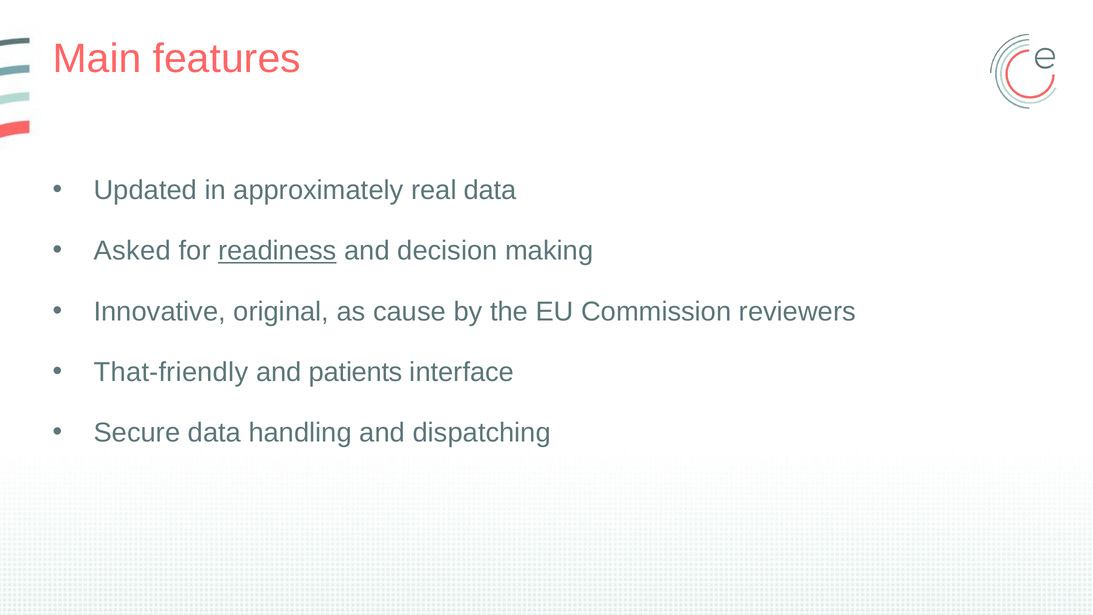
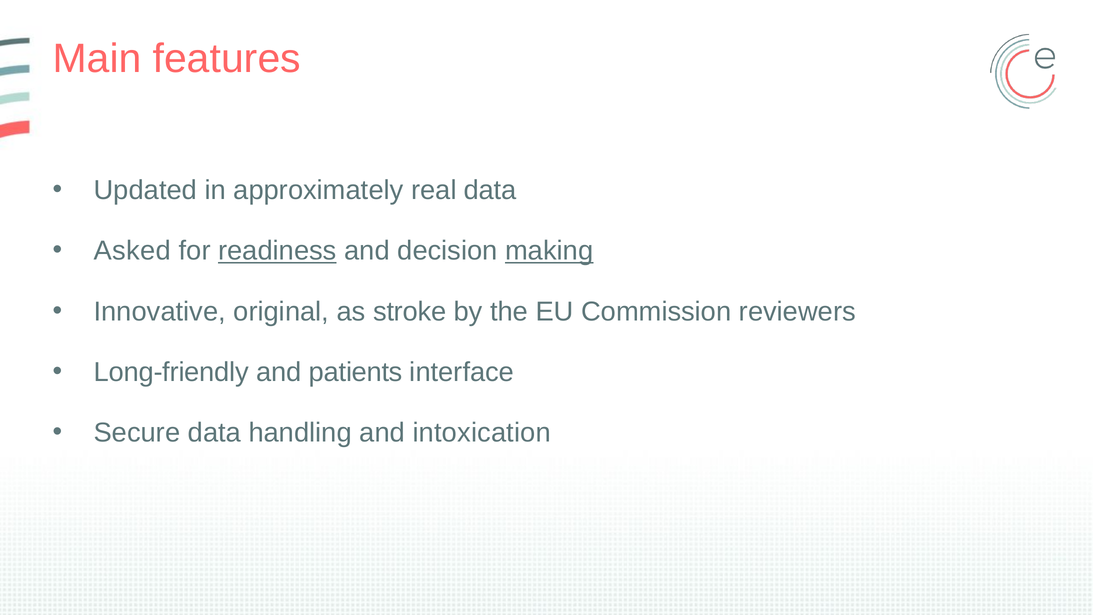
making underline: none -> present (549, 251)
cause: cause -> stroke (410, 311)
That-friendly: That-friendly -> Long-friendly (171, 372)
dispatching: dispatching -> intoxication (482, 433)
